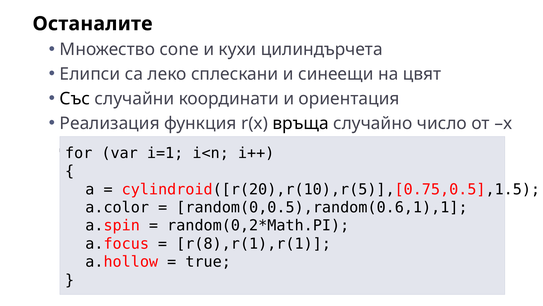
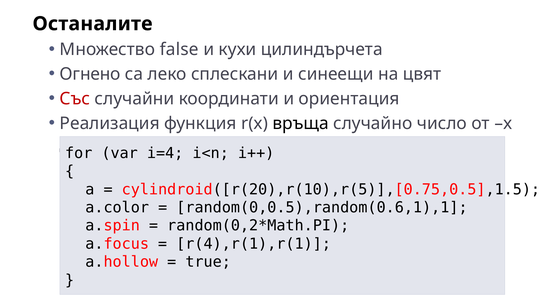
cone: cone -> false (179, 49)
Елипси: Елипси -> Огнено (90, 74)
Със colour: black -> red (75, 99)
i=1: i=1 -> i=4 (165, 153)
r(8),r(1),r(1: r(8),r(1),r(1 -> r(4),r(1),r(1 (254, 243)
